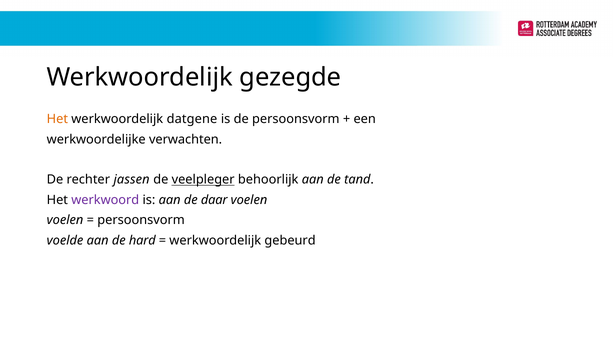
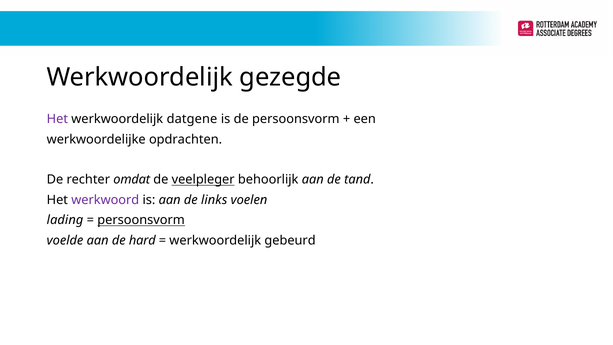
Het colour: orange -> purple (57, 119)
verwachten: verwachten -> opdrachten (186, 139)
jassen: jassen -> omdat (132, 180)
daar: daar -> links (214, 200)
voelen: voelen -> lading (65, 220)
persoonsvorm underline: none -> present (141, 220)
